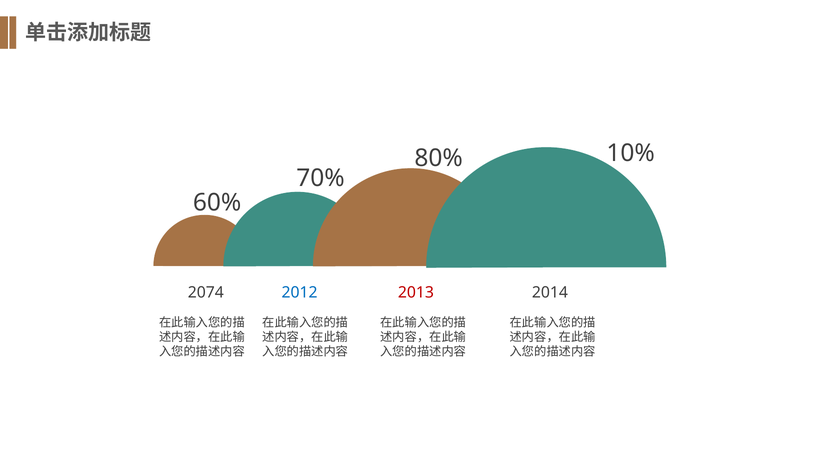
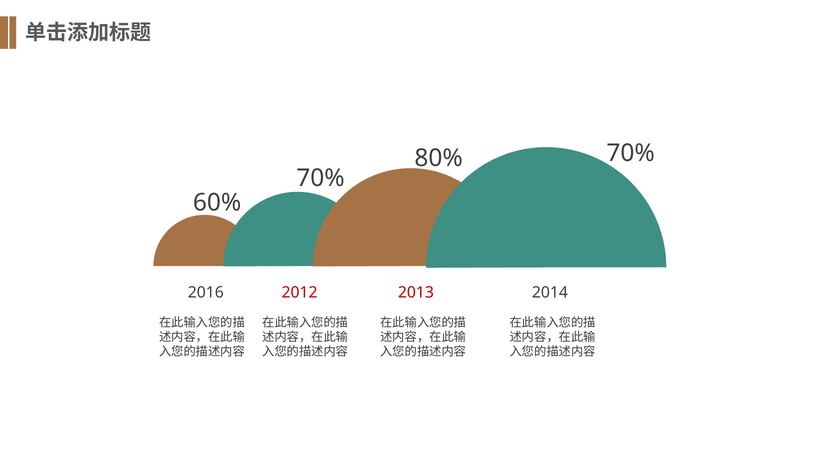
10%: 10% -> 70% (631, 153)
2074: 2074 -> 2016 (206, 292)
2012 colour: blue -> red (300, 292)
